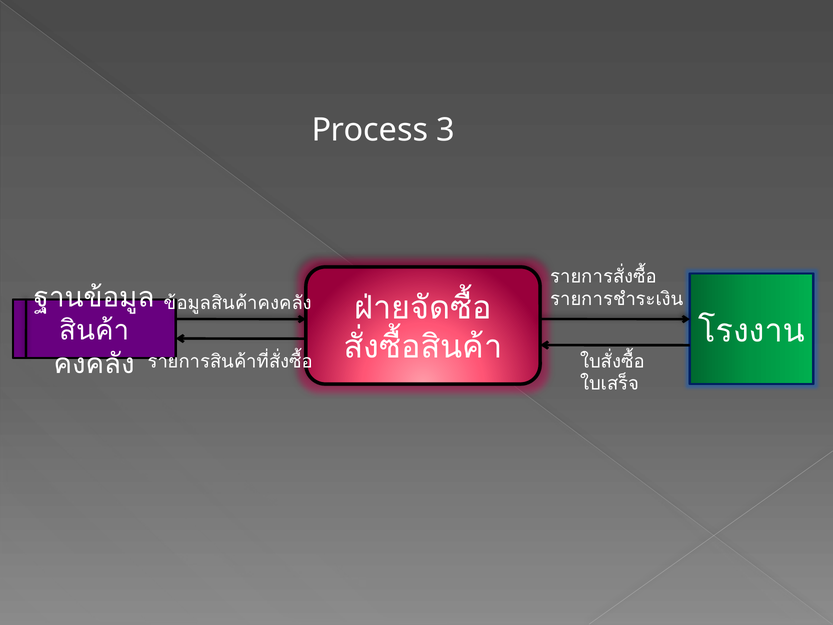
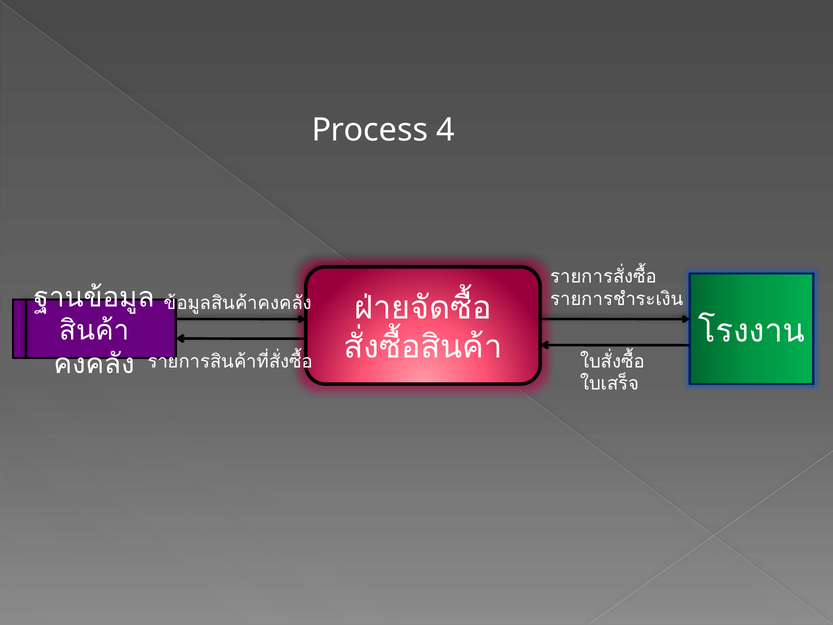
3: 3 -> 4 (446, 130)
